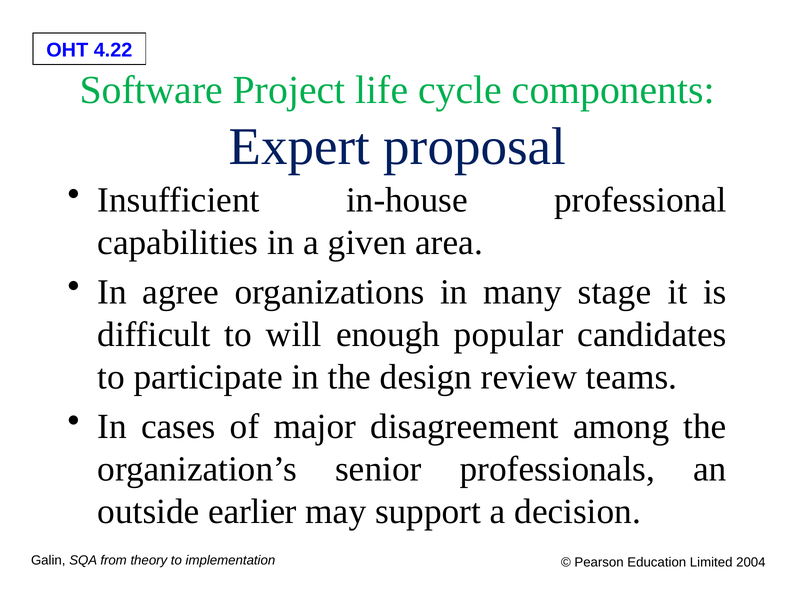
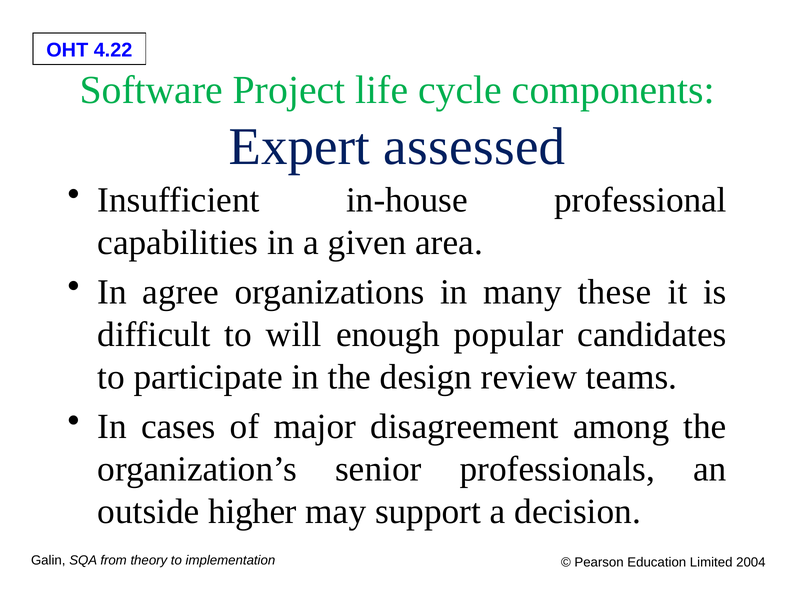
proposal: proposal -> assessed (474, 147)
stage: stage -> these (615, 292)
earlier: earlier -> higher (253, 511)
